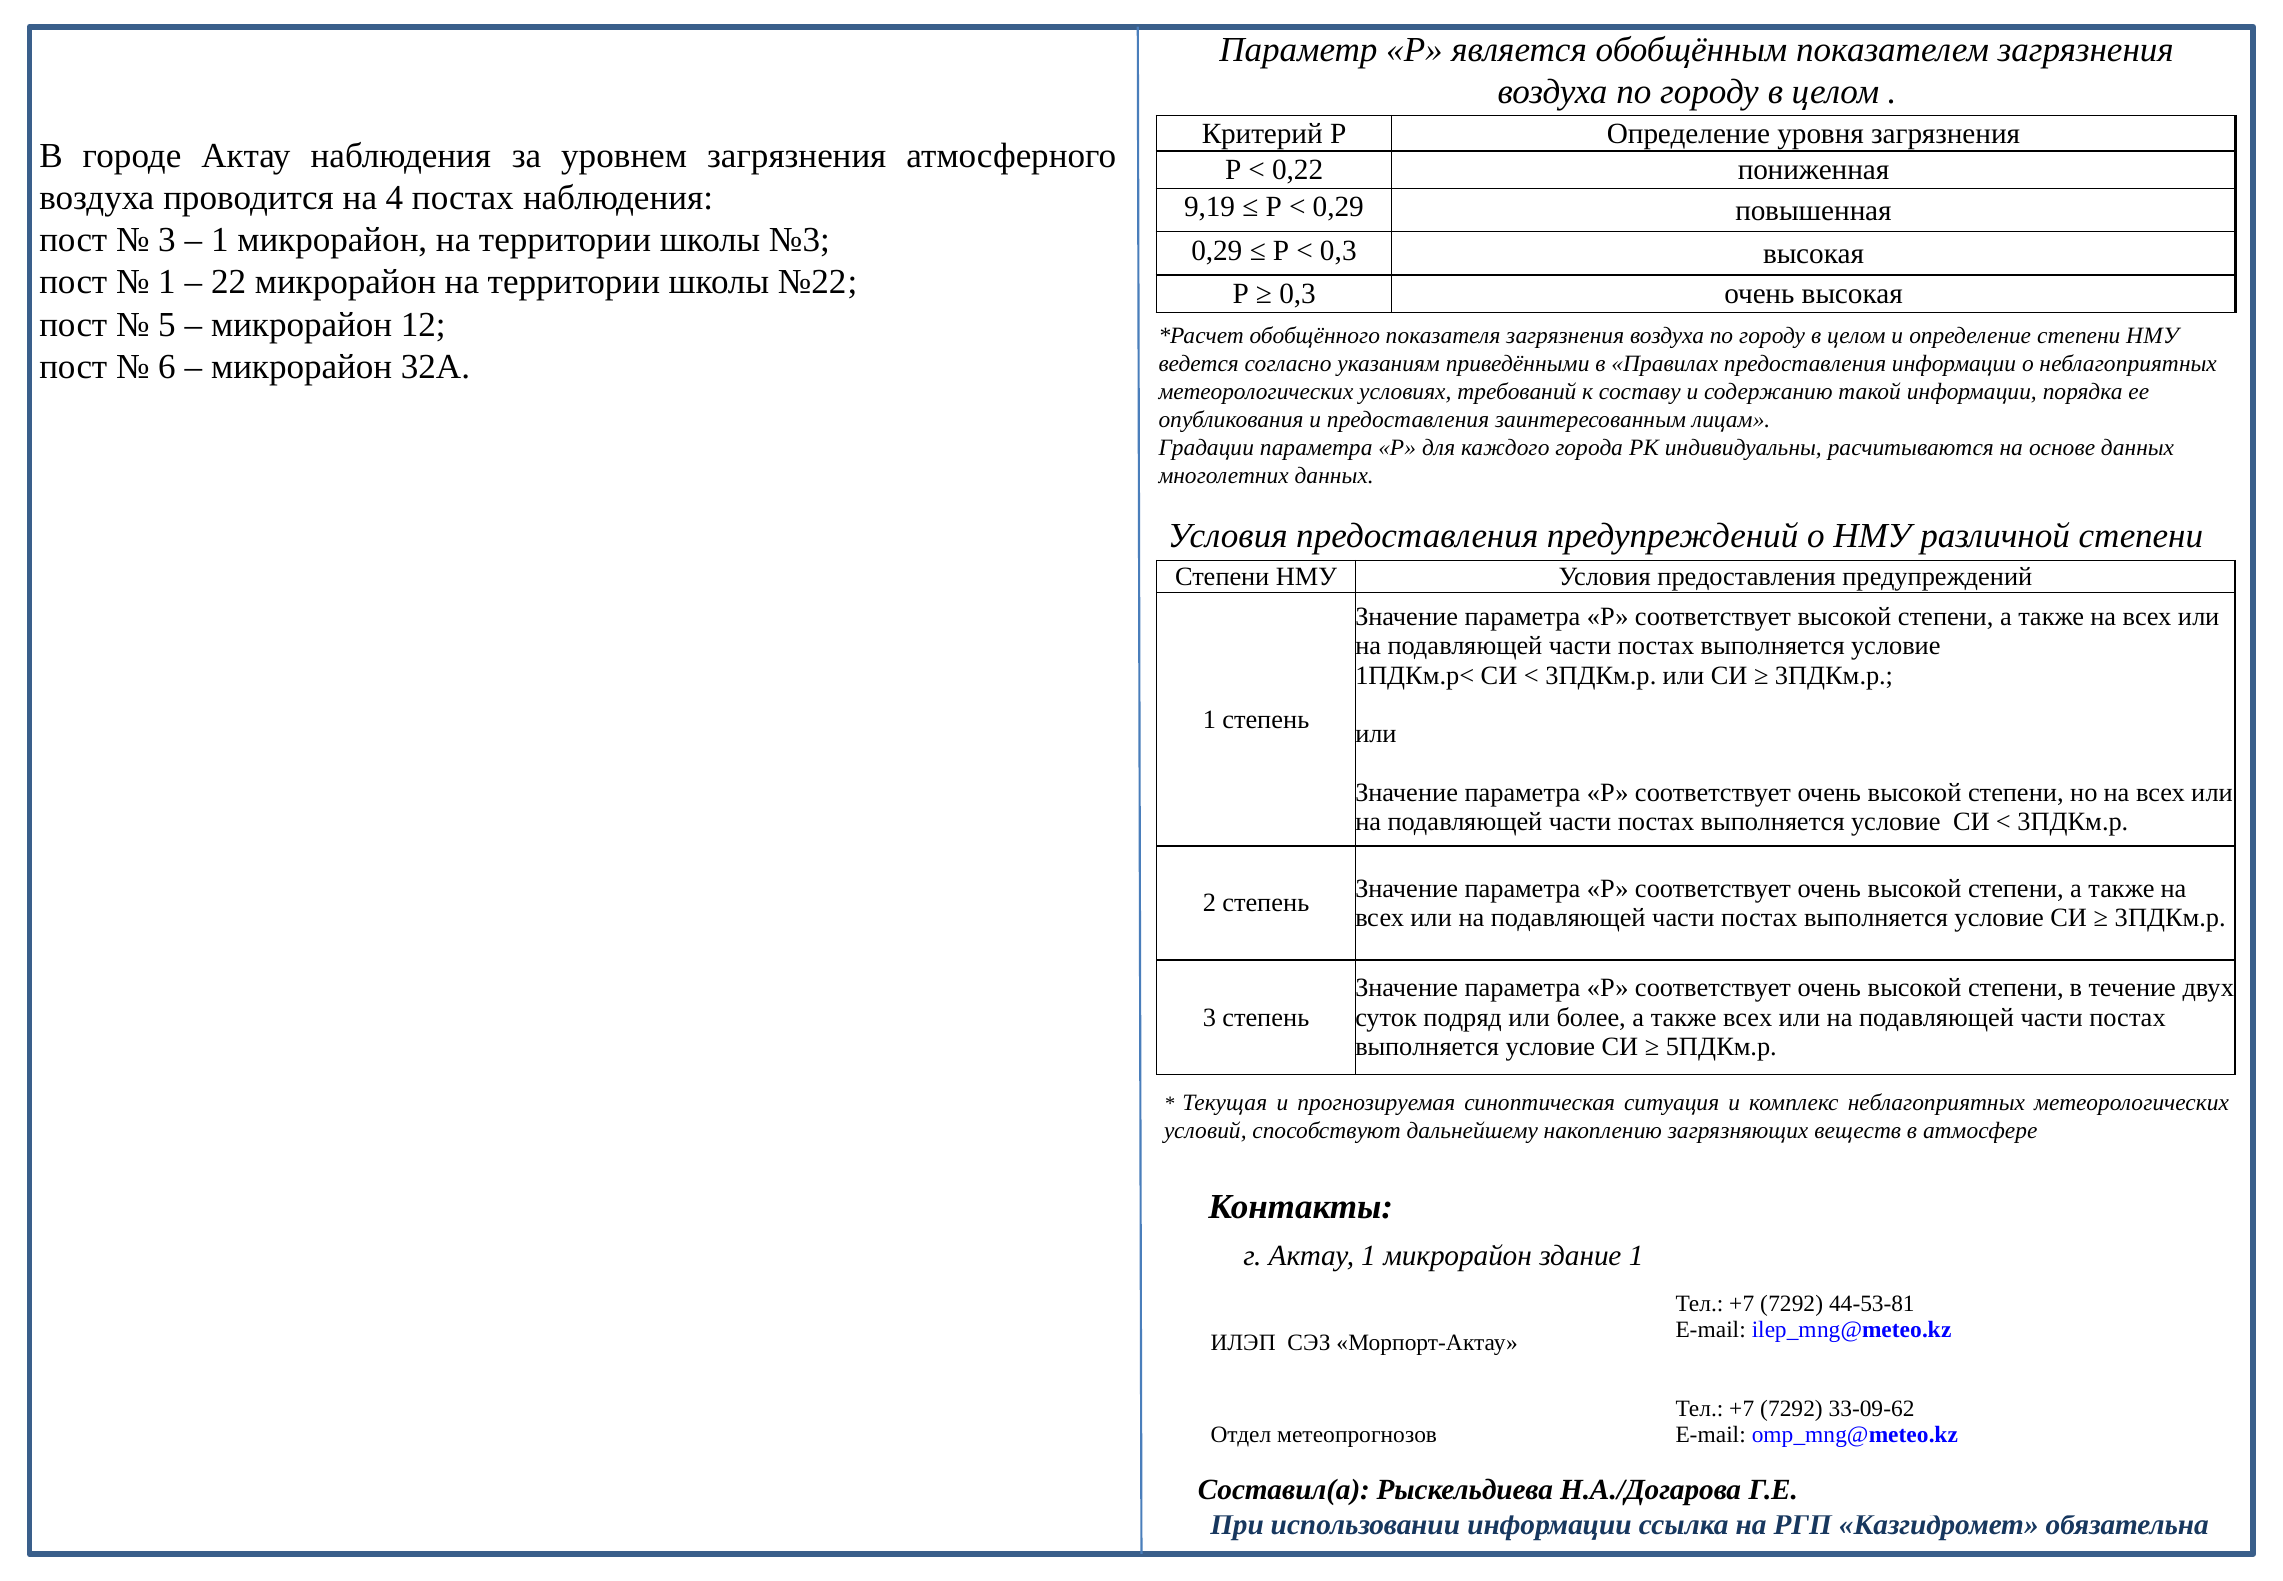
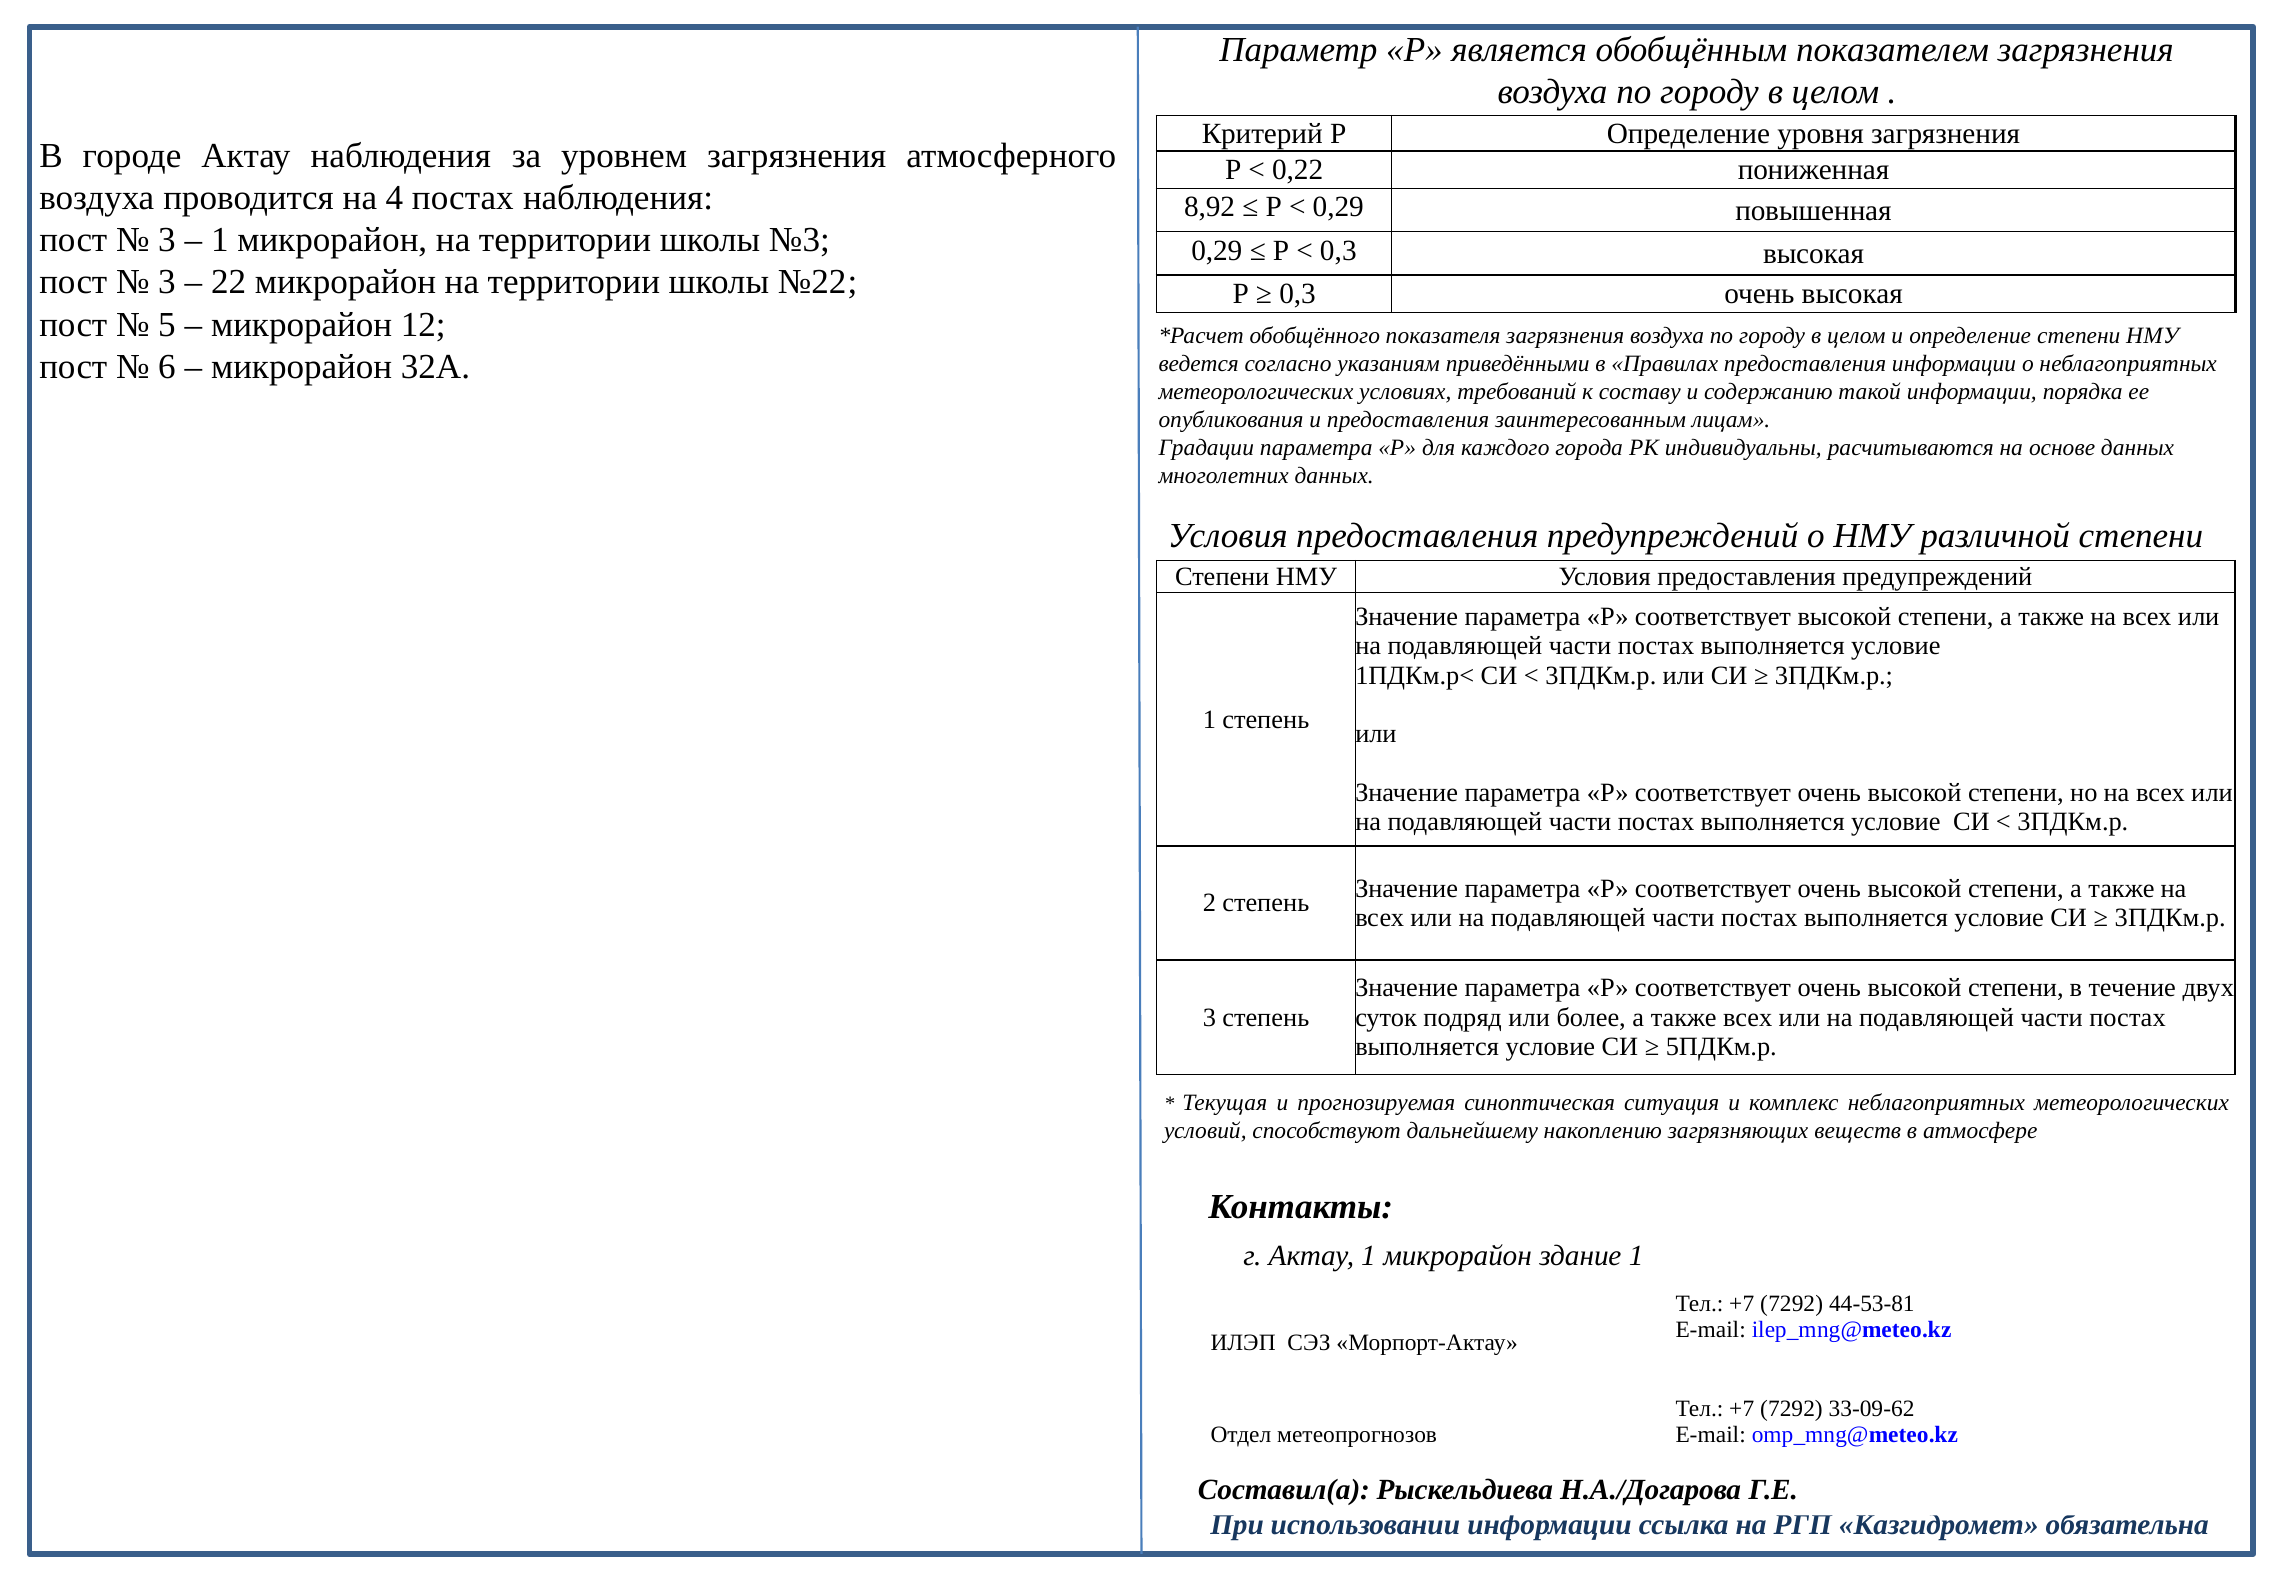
9,19: 9,19 -> 8,92 (1210, 207)
1: 1 -> 3 (167, 282)
